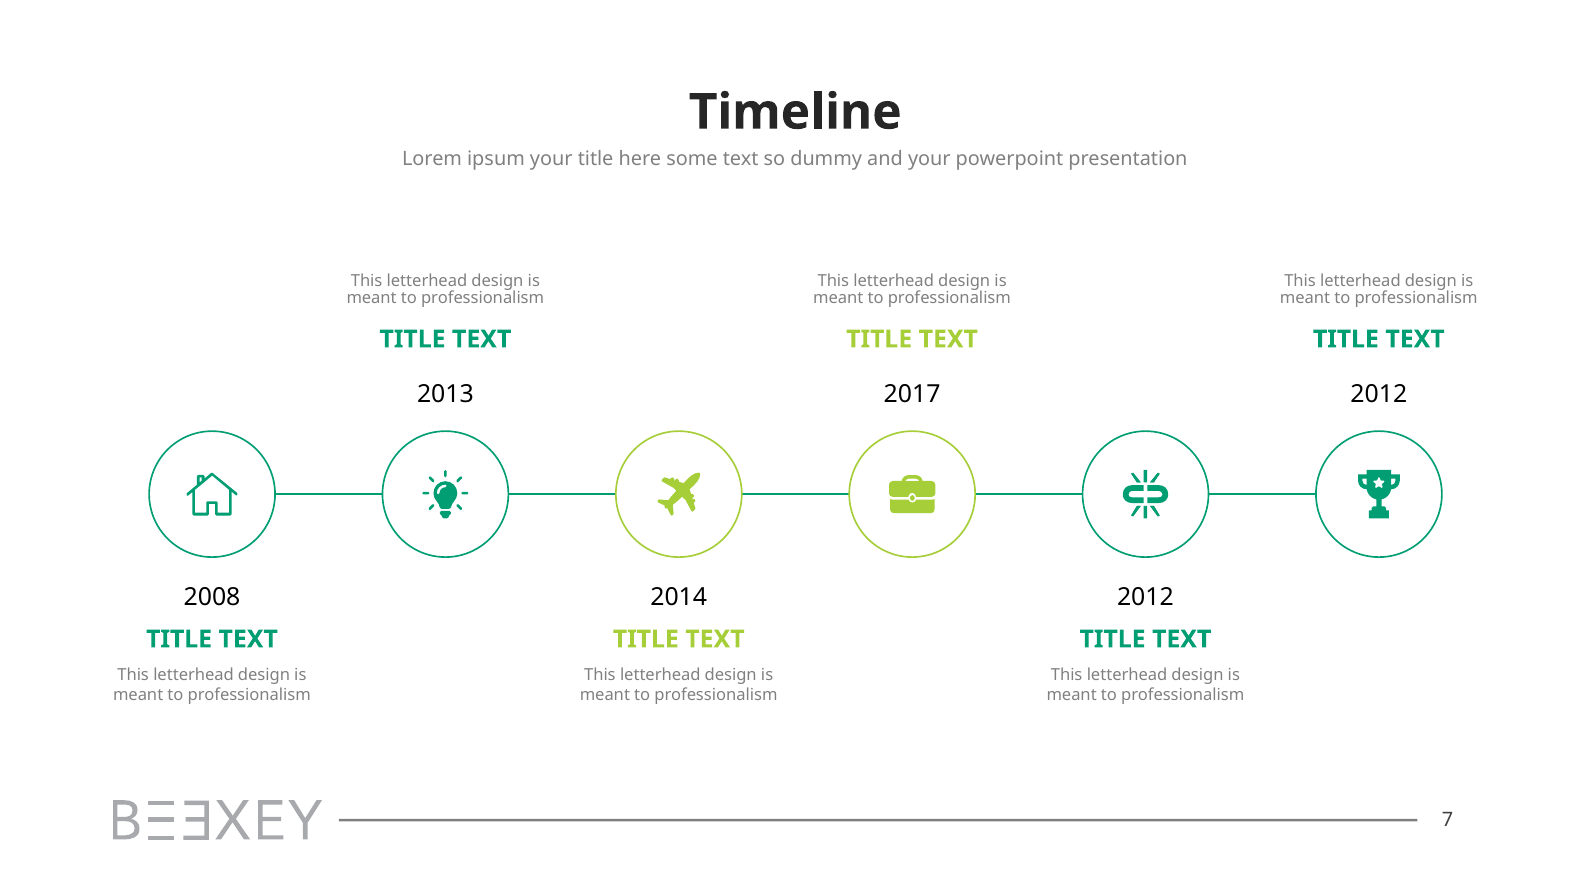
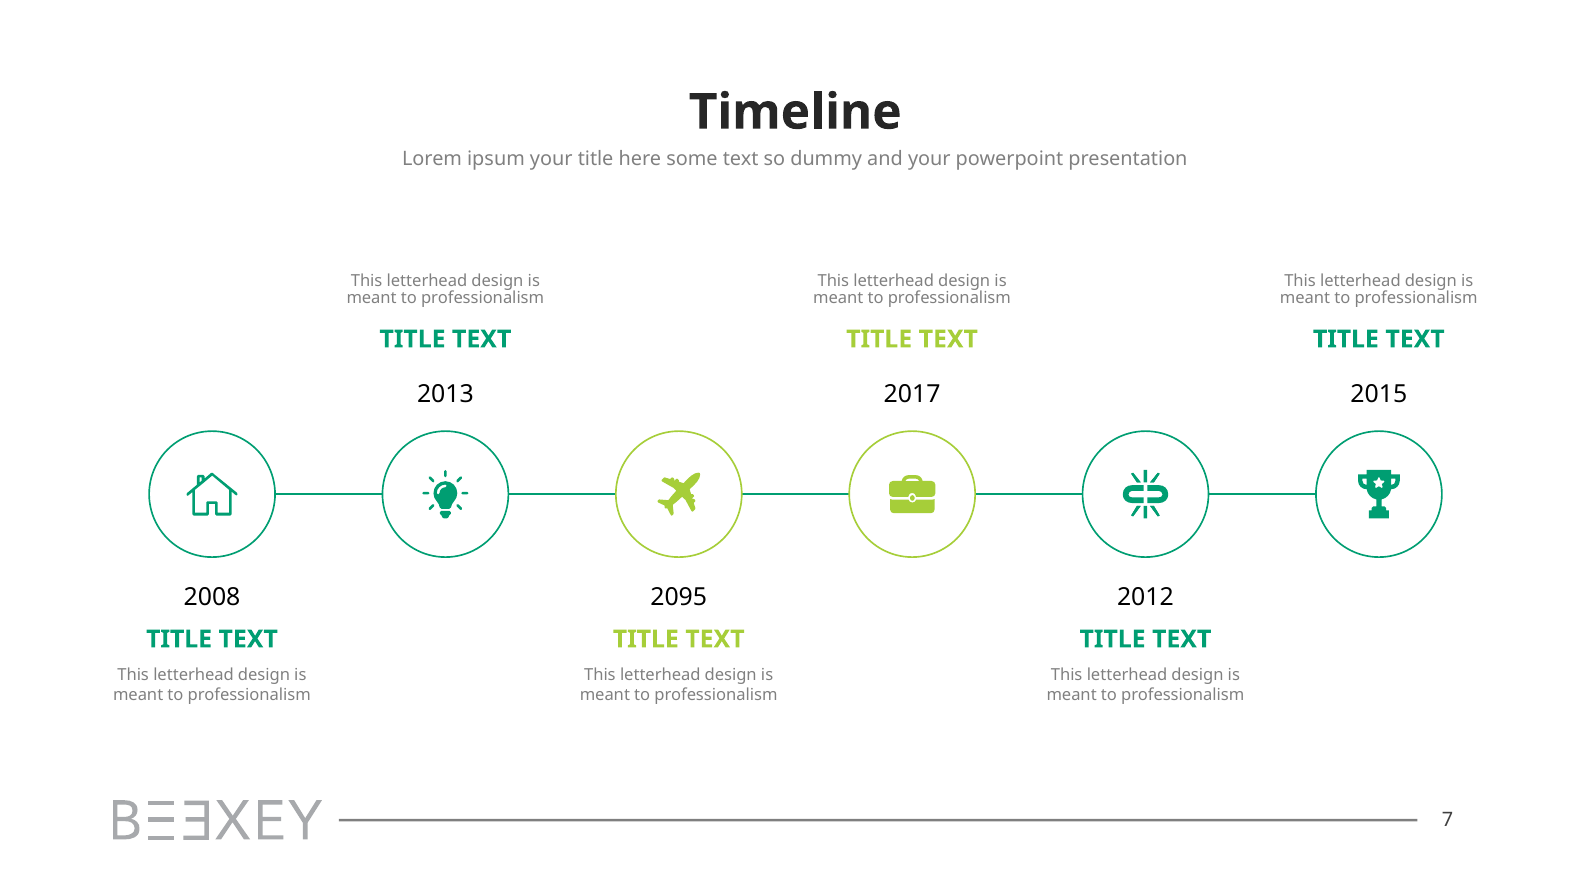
2012: 2012 -> 2015 (1379, 394)
2014: 2014 -> 2095 (679, 597)
